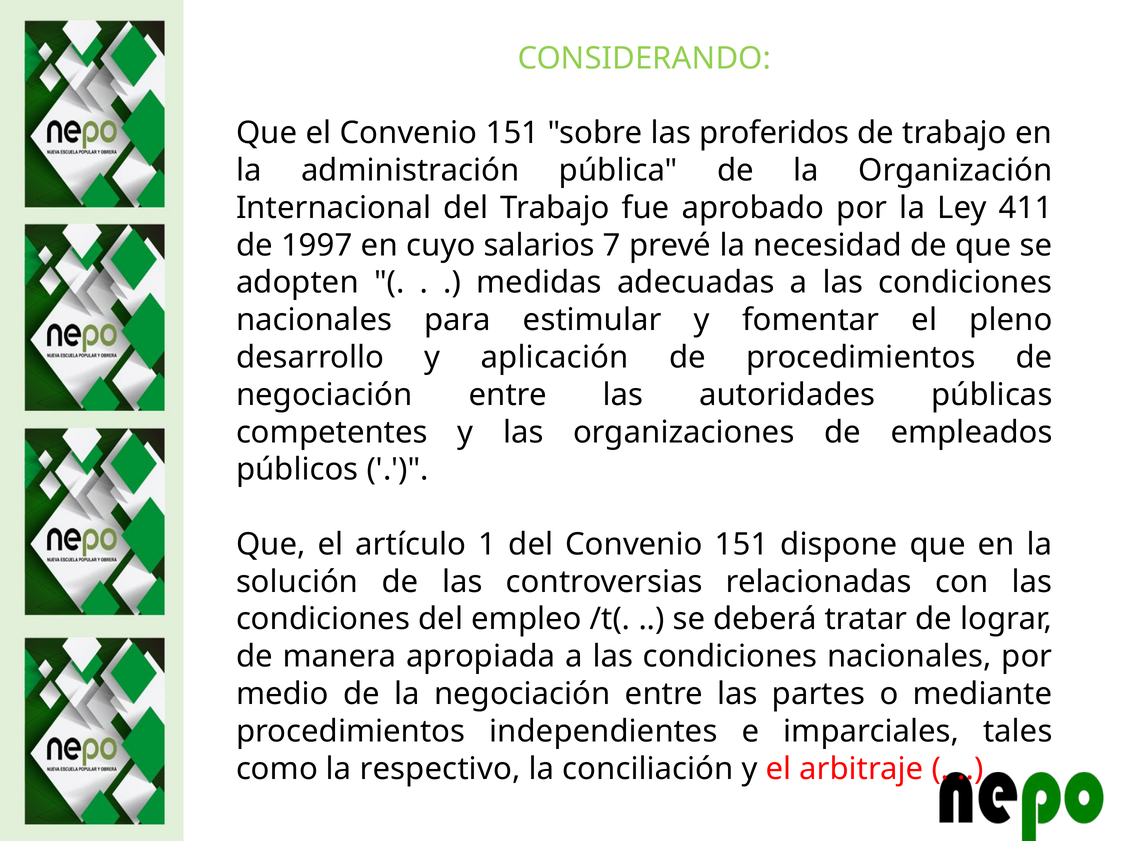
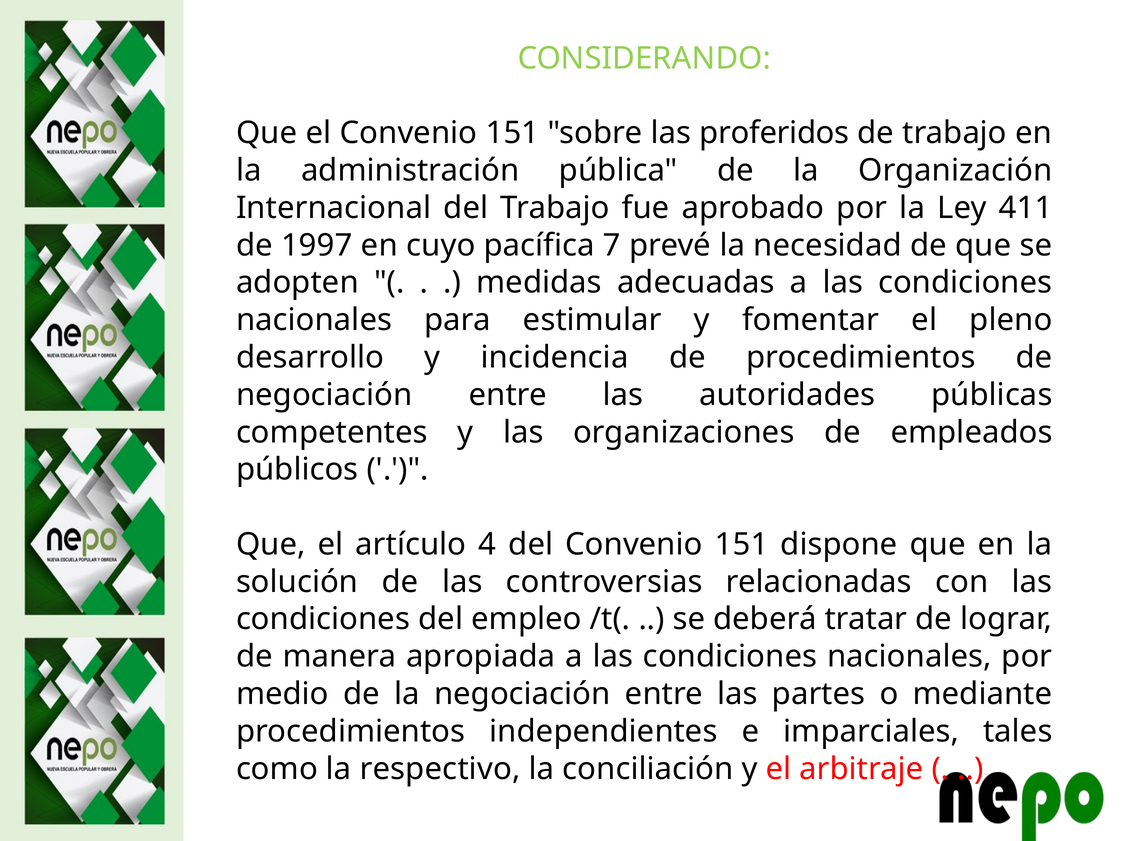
salarios: salarios -> pacífica (539, 245)
aplicación: aplicación -> incidencia (555, 357)
1: 1 -> 4 (487, 544)
